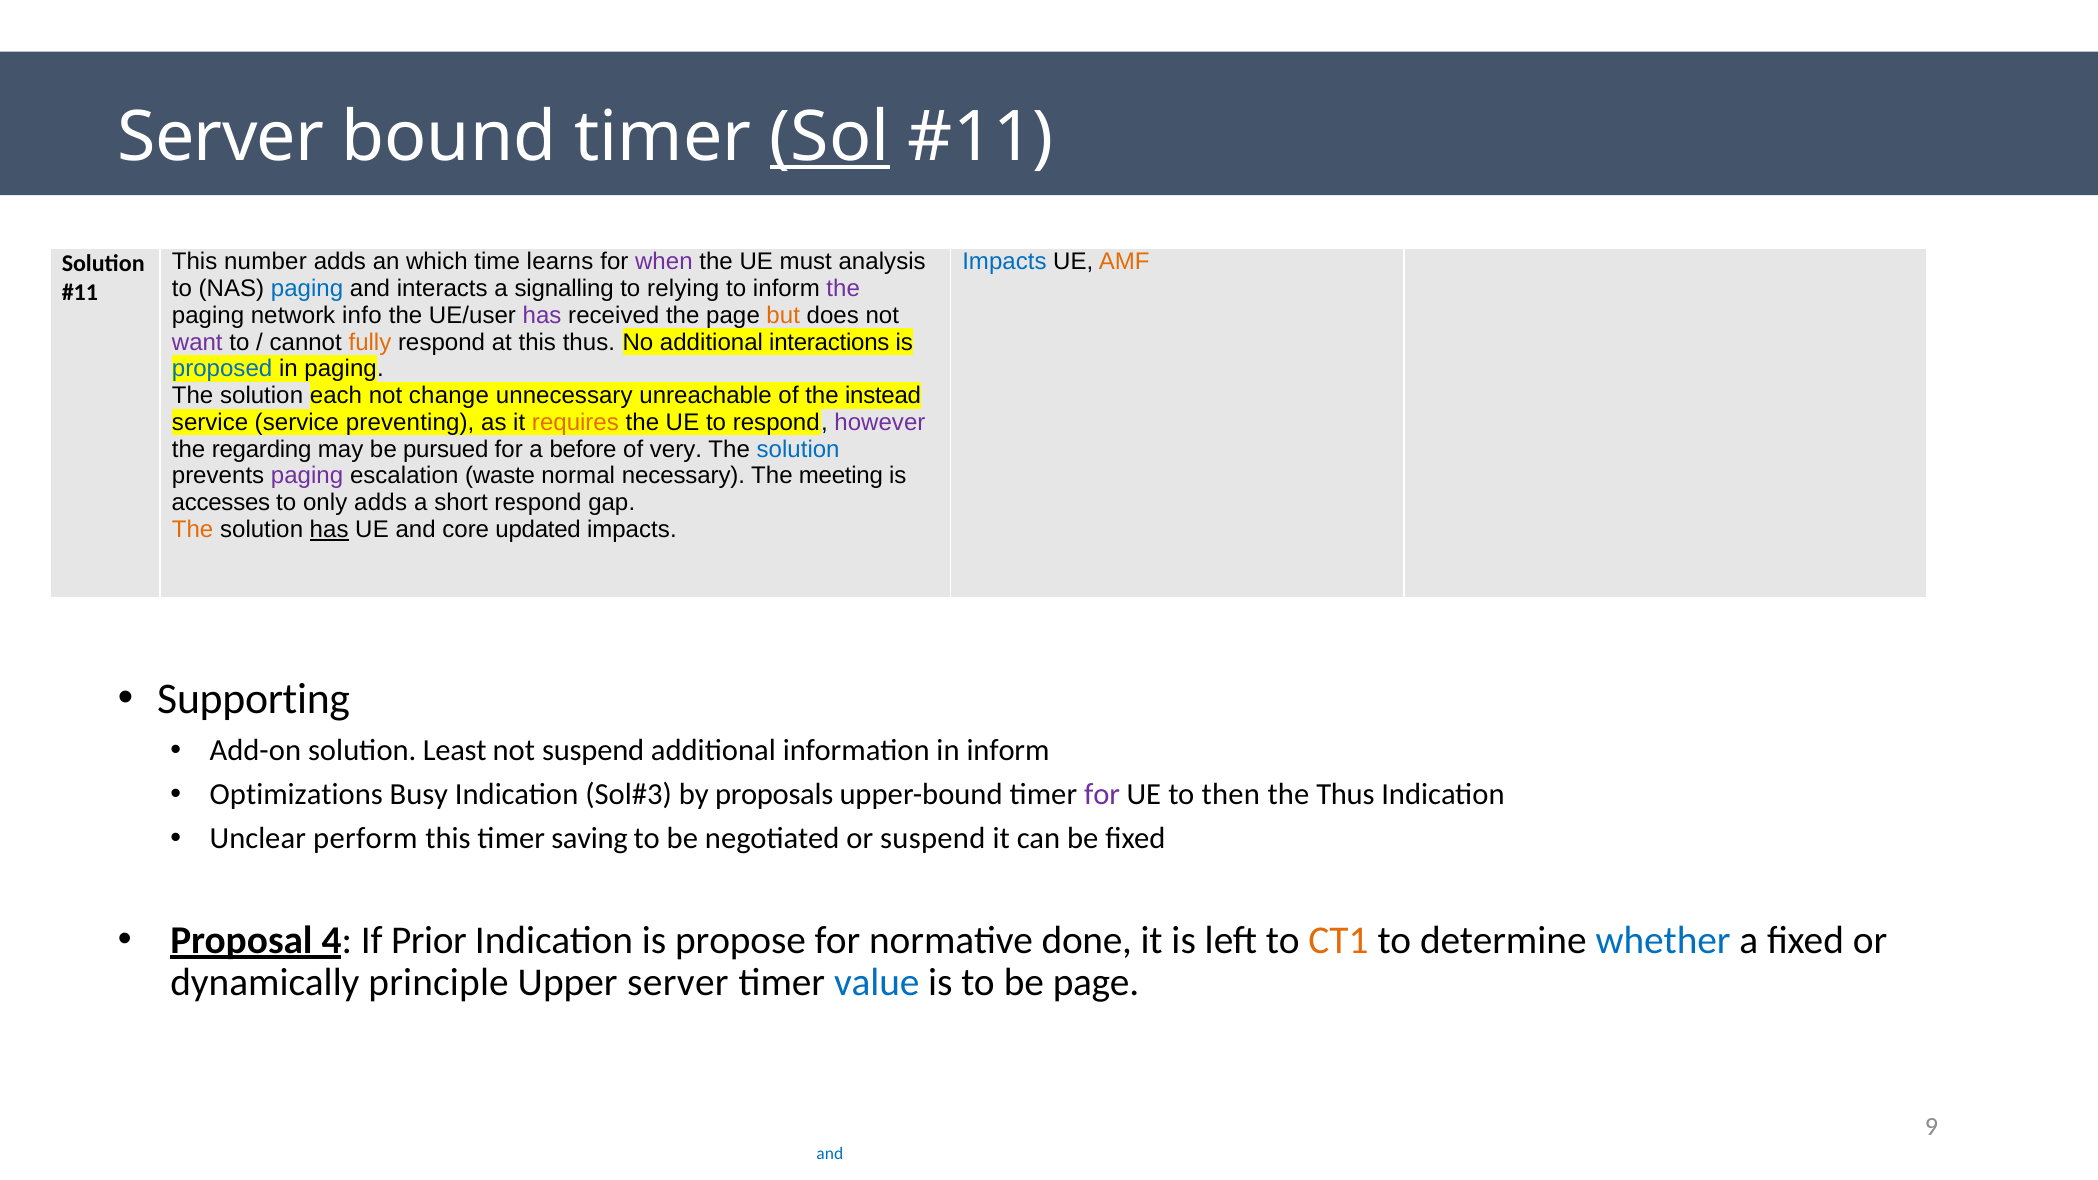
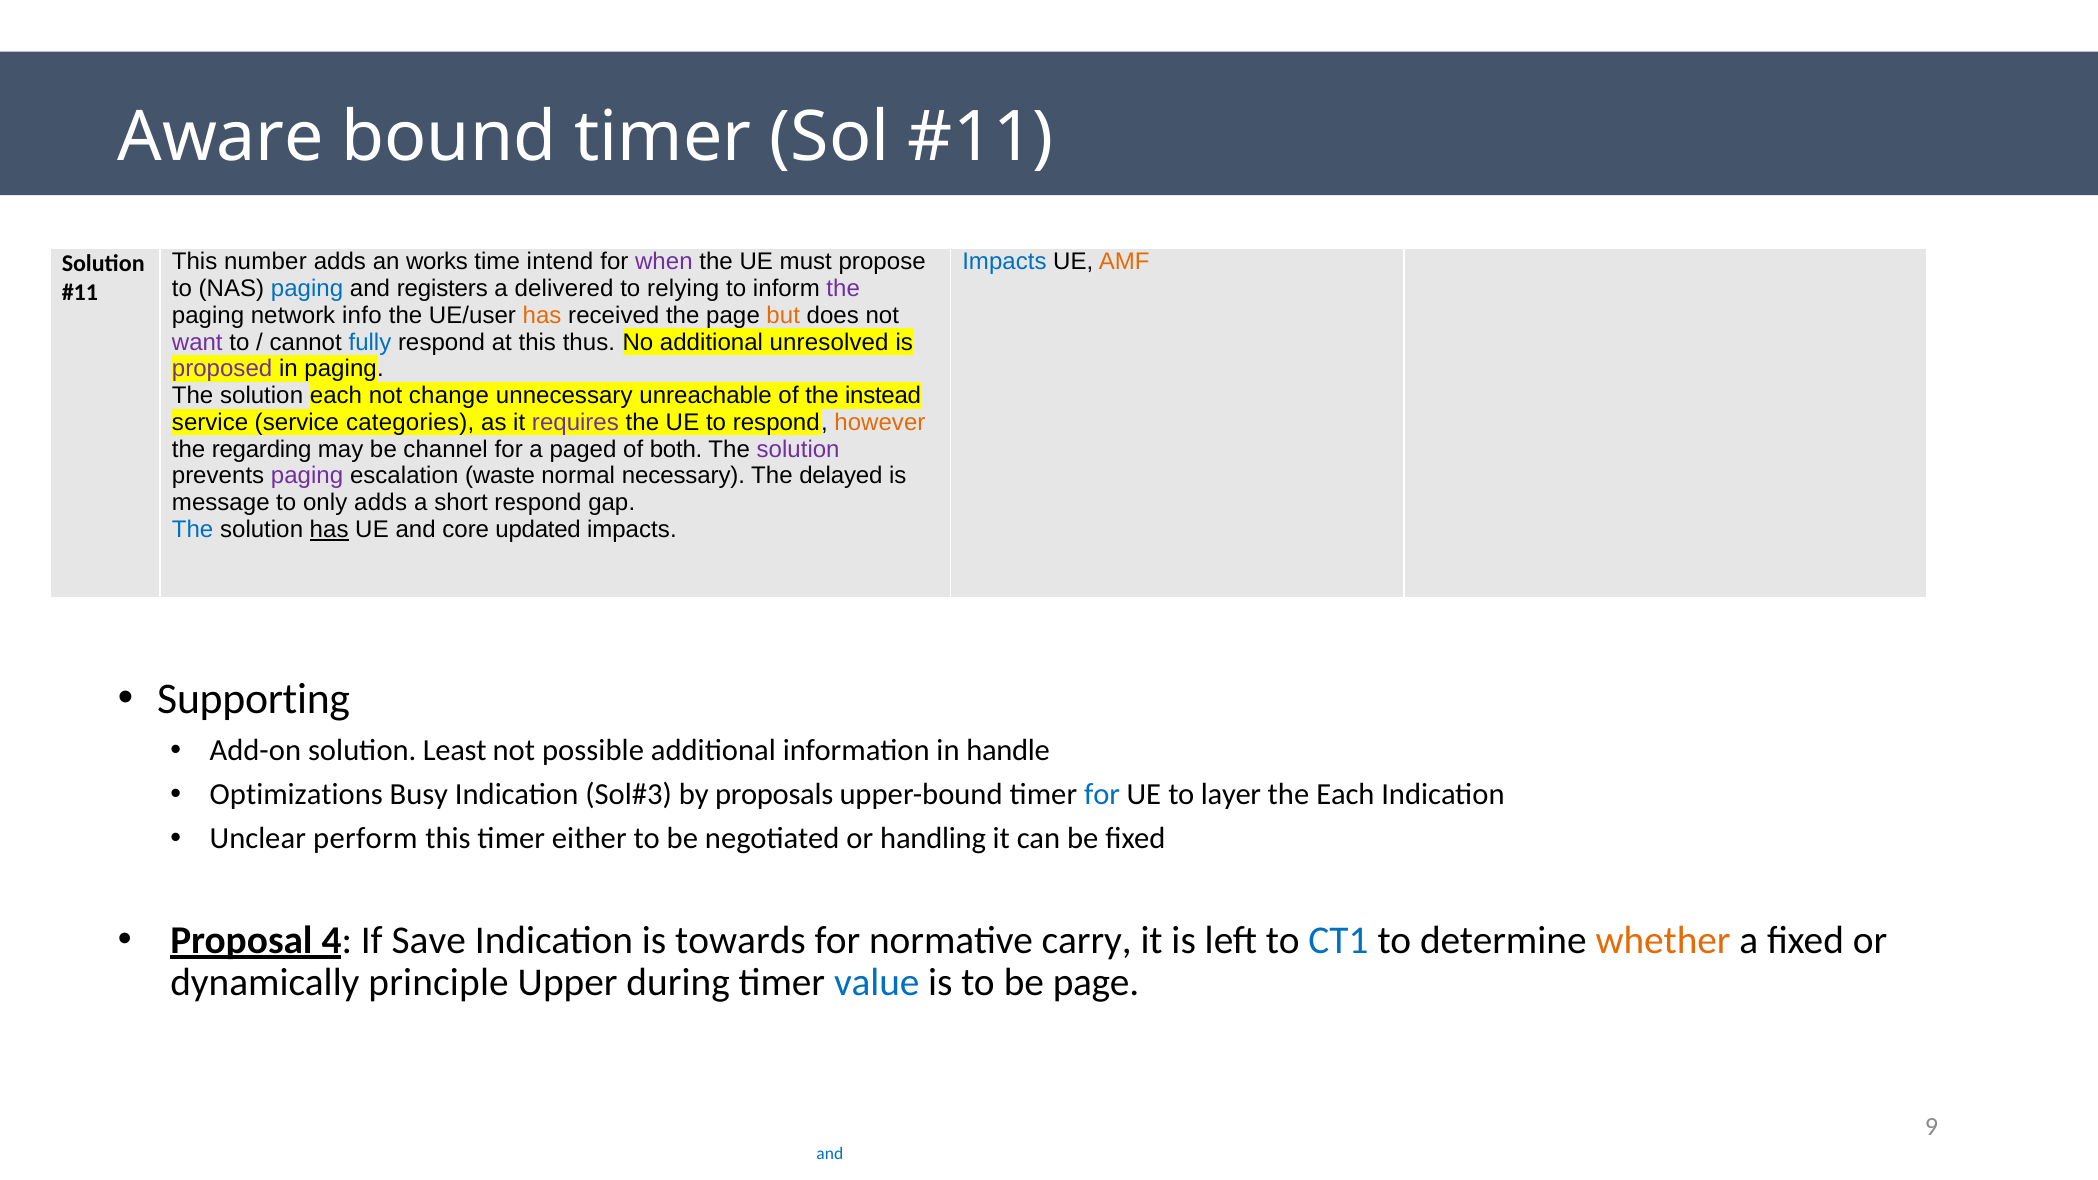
Server: Server -> Aware (221, 137)
Sol underline: present -> none (830, 137)
which: which -> works (437, 262)
learns: learns -> intend (560, 262)
analysis: analysis -> propose (882, 262)
interacts: interacts -> registers (442, 289)
signalling: signalling -> delivered (564, 289)
has colour: purple -> orange (542, 315)
fully colour: orange -> blue (370, 342)
interactions: interactions -> unresolved (829, 342)
proposed colour: blue -> purple (222, 369)
preventing: preventing -> categories (410, 422)
requires colour: orange -> purple (575, 422)
however colour: purple -> orange (880, 422)
pursued: pursued -> channel (446, 449)
before: before -> paged (583, 449)
very: very -> both (676, 449)
solution colour: blue -> purple (798, 449)
meeting: meeting -> delayed (841, 476)
accesses: accesses -> message (221, 503)
The colour: orange -> blue (193, 530)
not suspend: suspend -> possible (593, 750)
in inform: inform -> handle (1008, 750)
for colour: purple -> blue (1102, 794)
then: then -> layer (1231, 794)
the Thus: Thus -> Each (1345, 794)
saving: saving -> either (589, 838)
or suspend: suspend -> handling (933, 838)
Prior: Prior -> Save (429, 940)
propose: propose -> towards (741, 940)
done: done -> carry (1087, 940)
CT1 colour: orange -> blue (1339, 940)
whether colour: blue -> orange (1663, 940)
Upper server: server -> during (678, 983)
